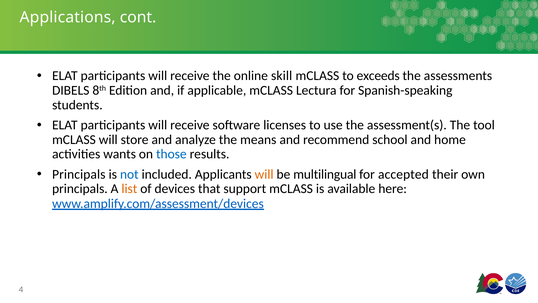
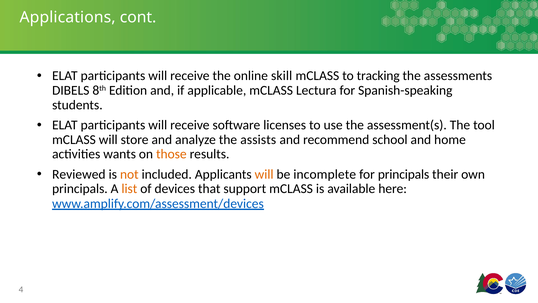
exceeds: exceeds -> tracking (378, 76)
means: means -> assists (258, 139)
those colour: blue -> orange (171, 154)
Principals: Principals -> Reviewed (79, 174)
not colour: blue -> orange (129, 174)
multilingual: multilingual -> incomplete (325, 174)
for accepted: accepted -> principals (404, 174)
